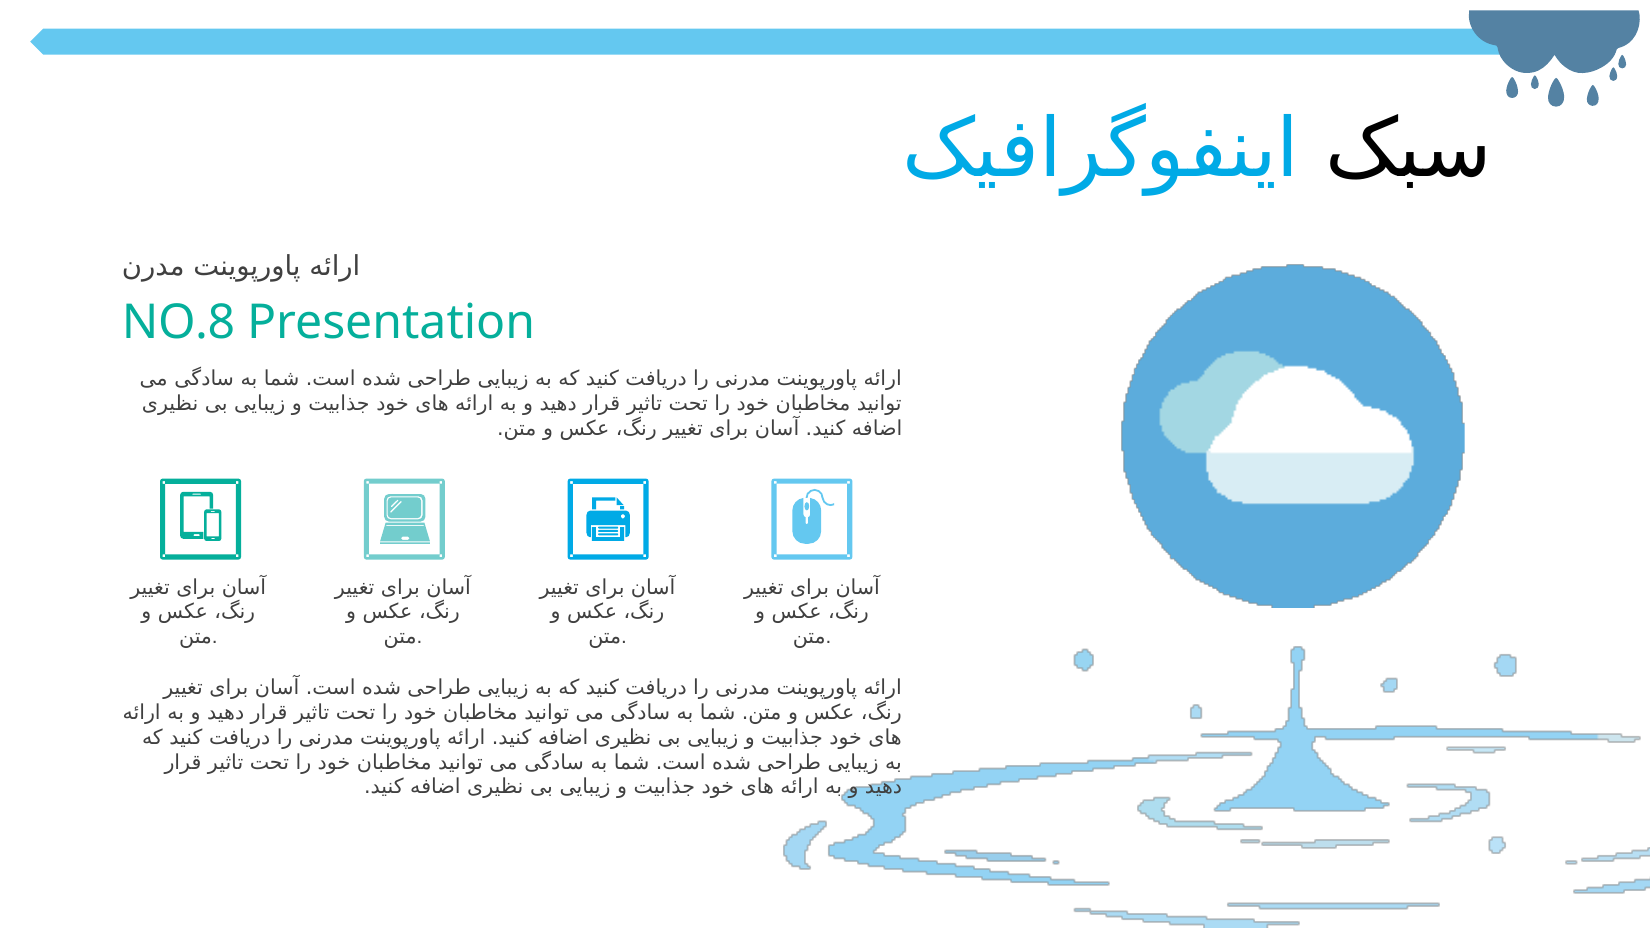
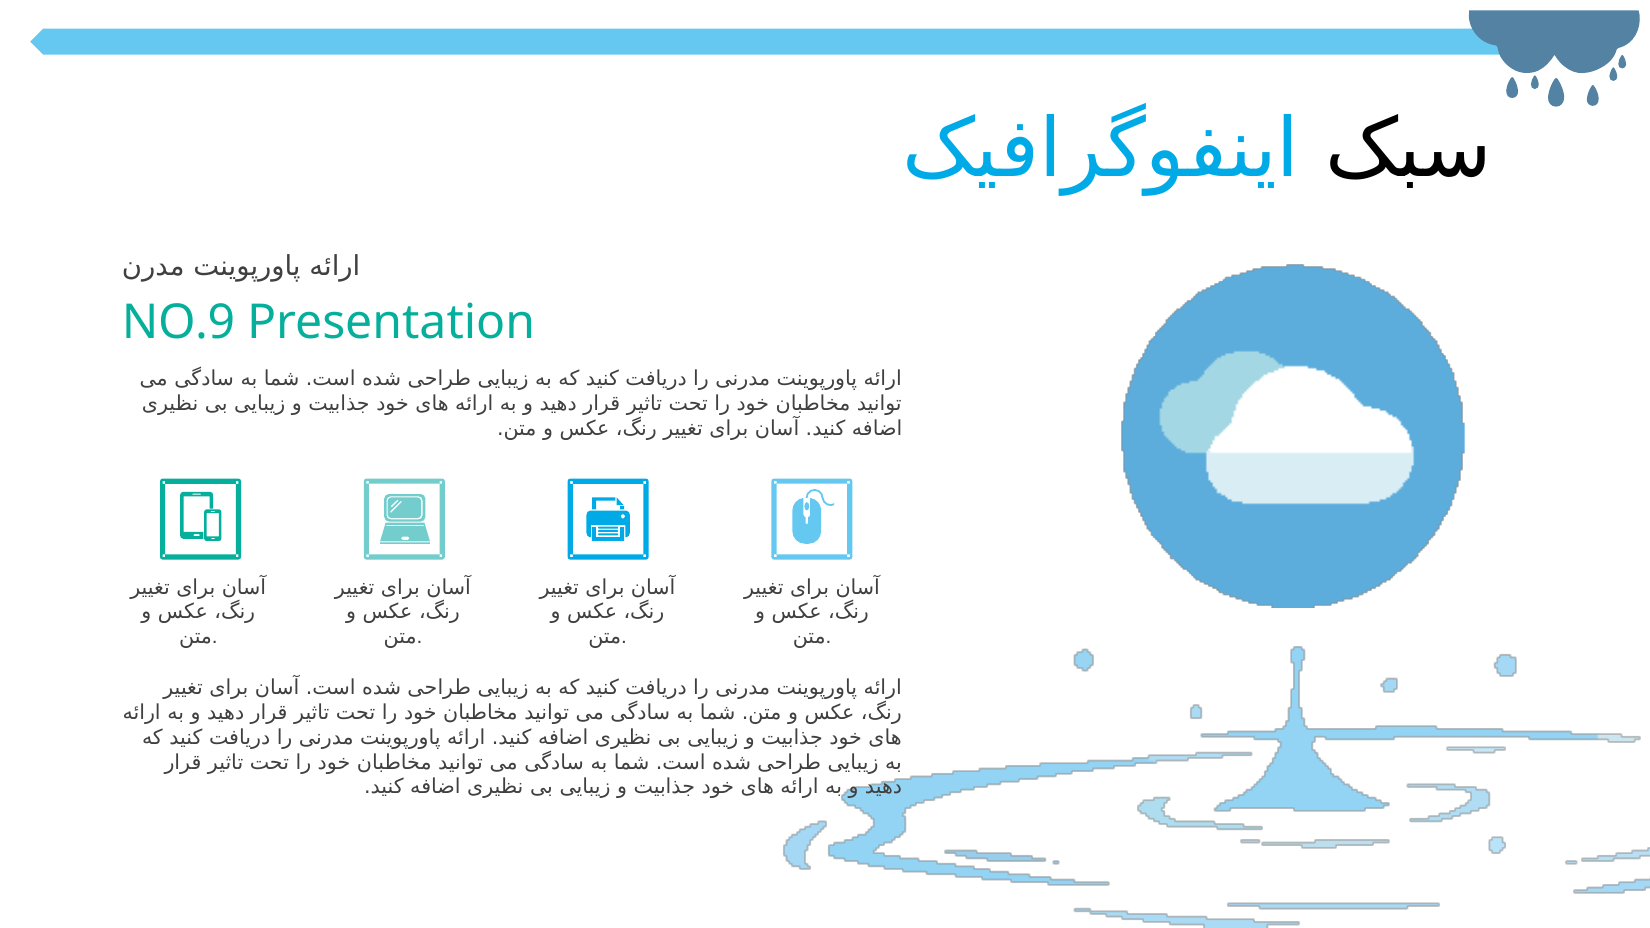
NO.8: NO.8 -> NO.9 (179, 322)
